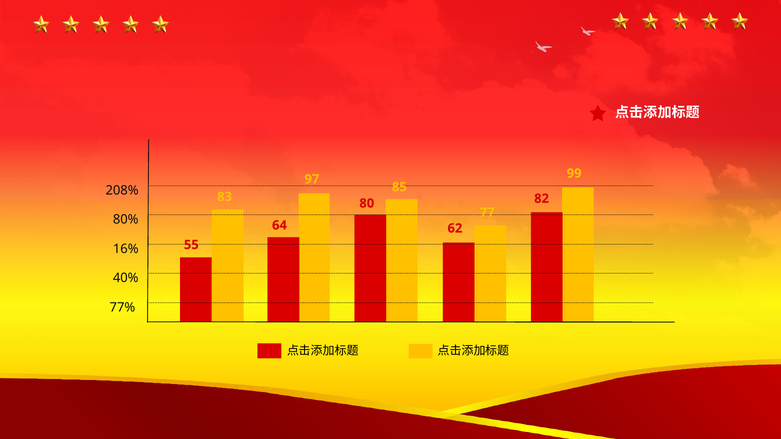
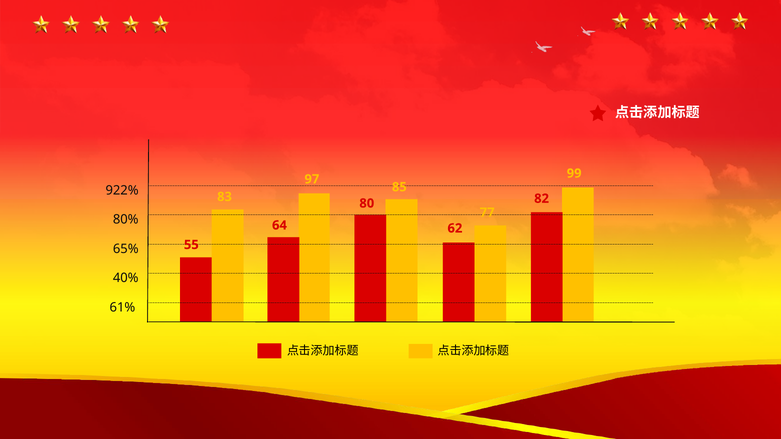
208%: 208% -> 922% (122, 190)
16%: 16% -> 65% (126, 249)
77%: 77% -> 61% (122, 308)
